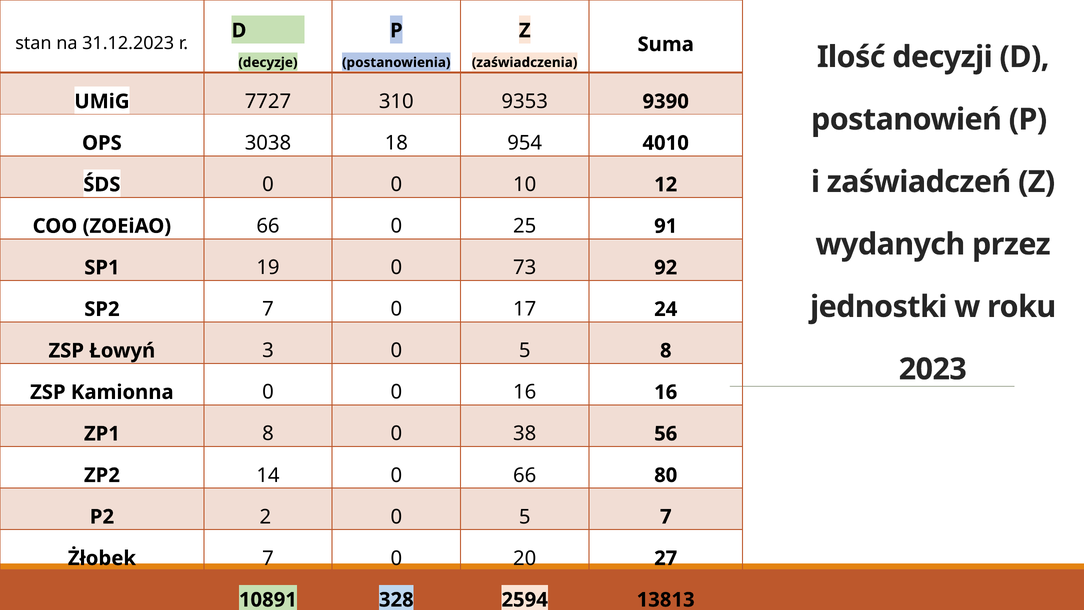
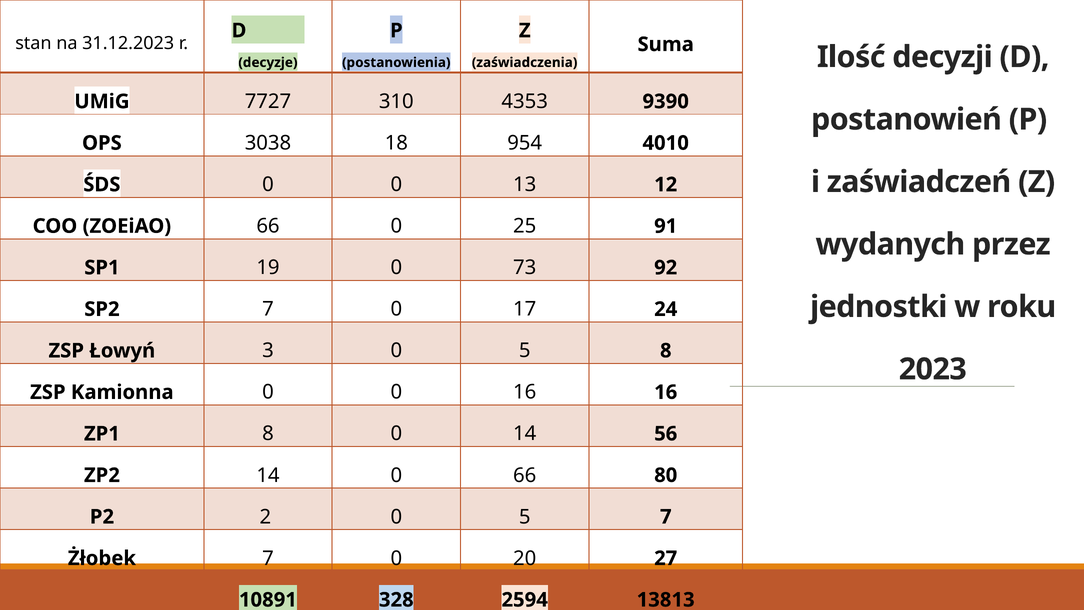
9353: 9353 -> 4353 (525, 101)
10: 10 -> 13 (525, 185)
0 38: 38 -> 14 (525, 434)
